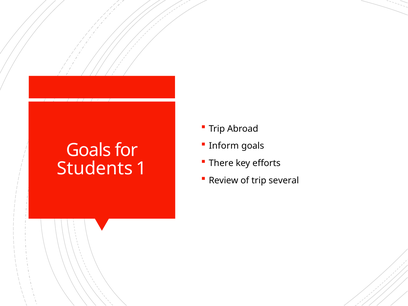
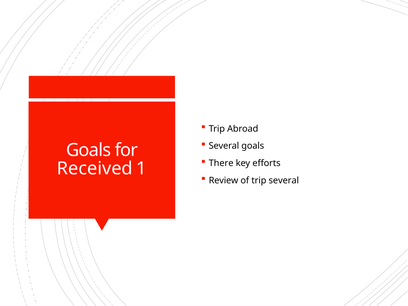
Inform: Inform -> Several (224, 146)
Students: Students -> Received (95, 169)
